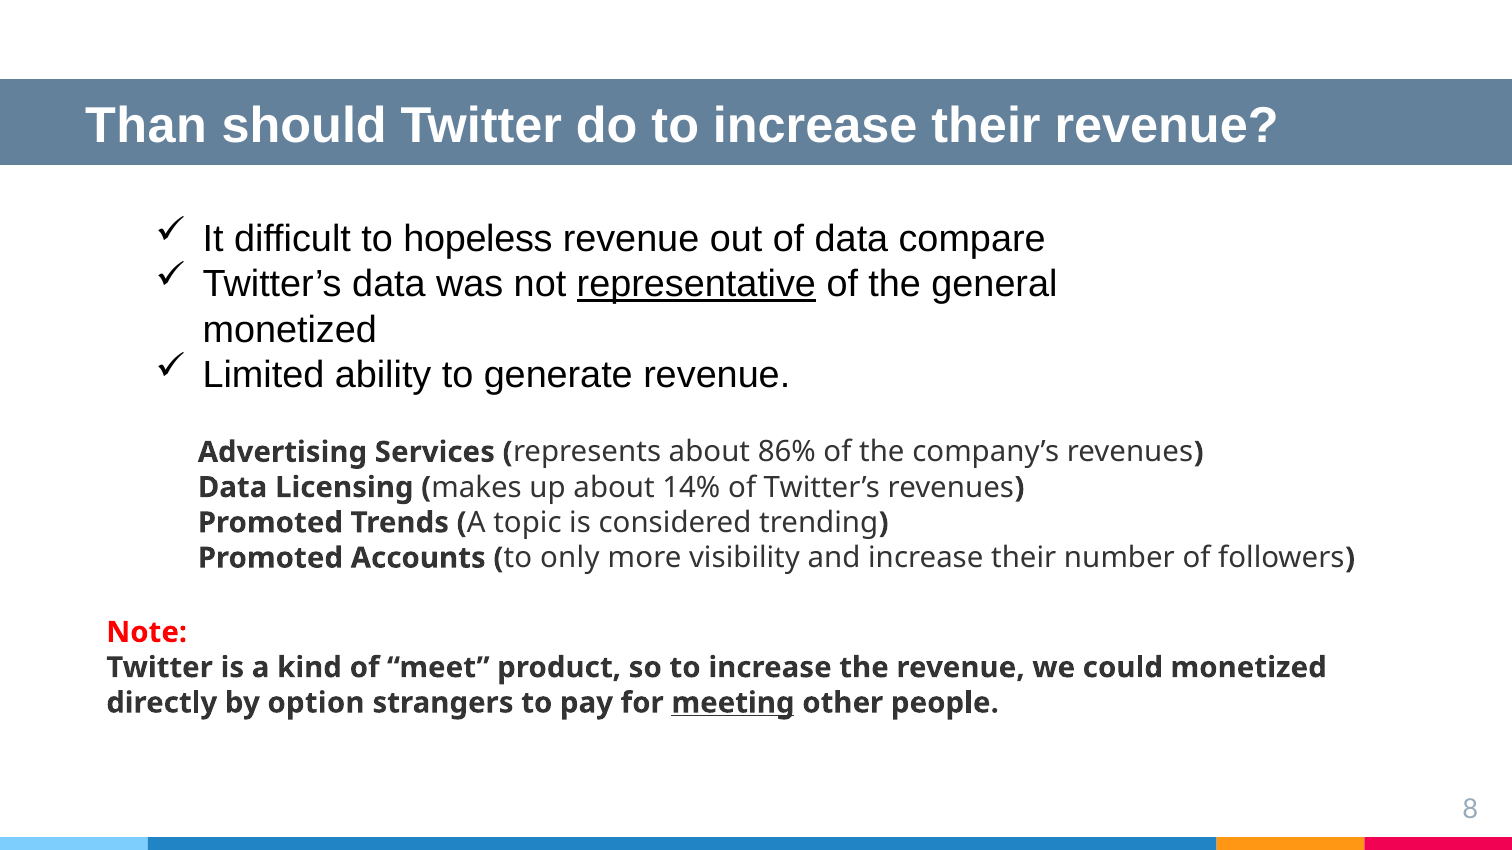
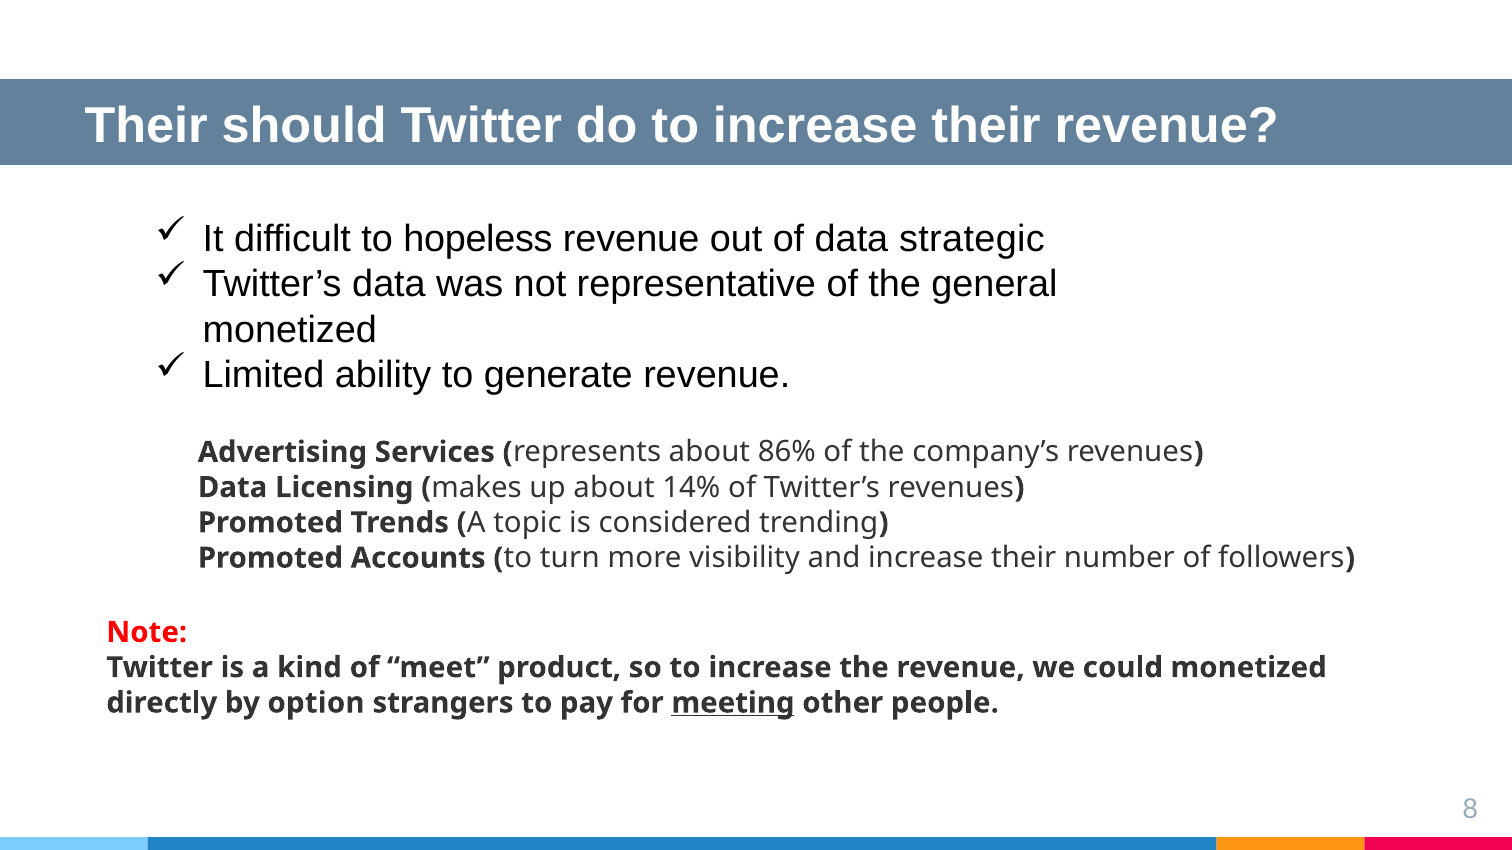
Than: Than -> Their (146, 126)
compare: compare -> strategic (972, 239)
representative underline: present -> none (696, 285)
only: only -> turn (570, 558)
